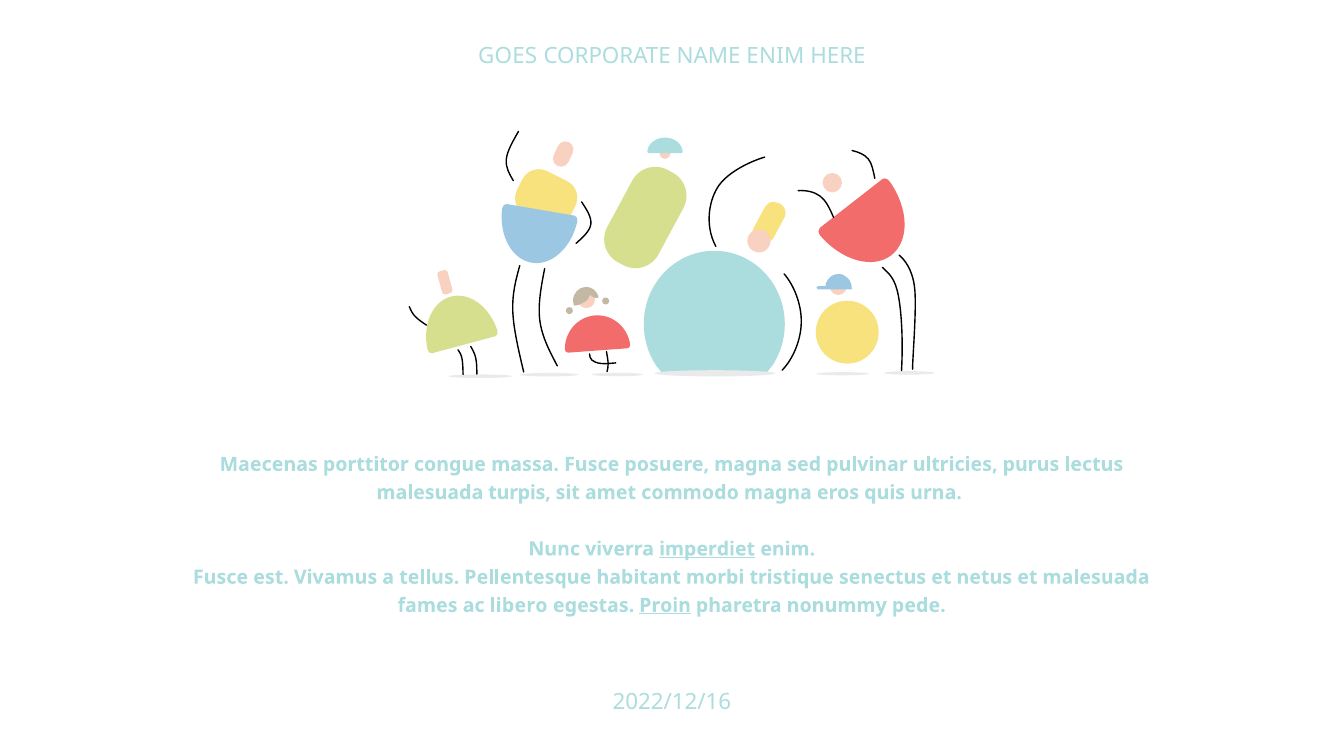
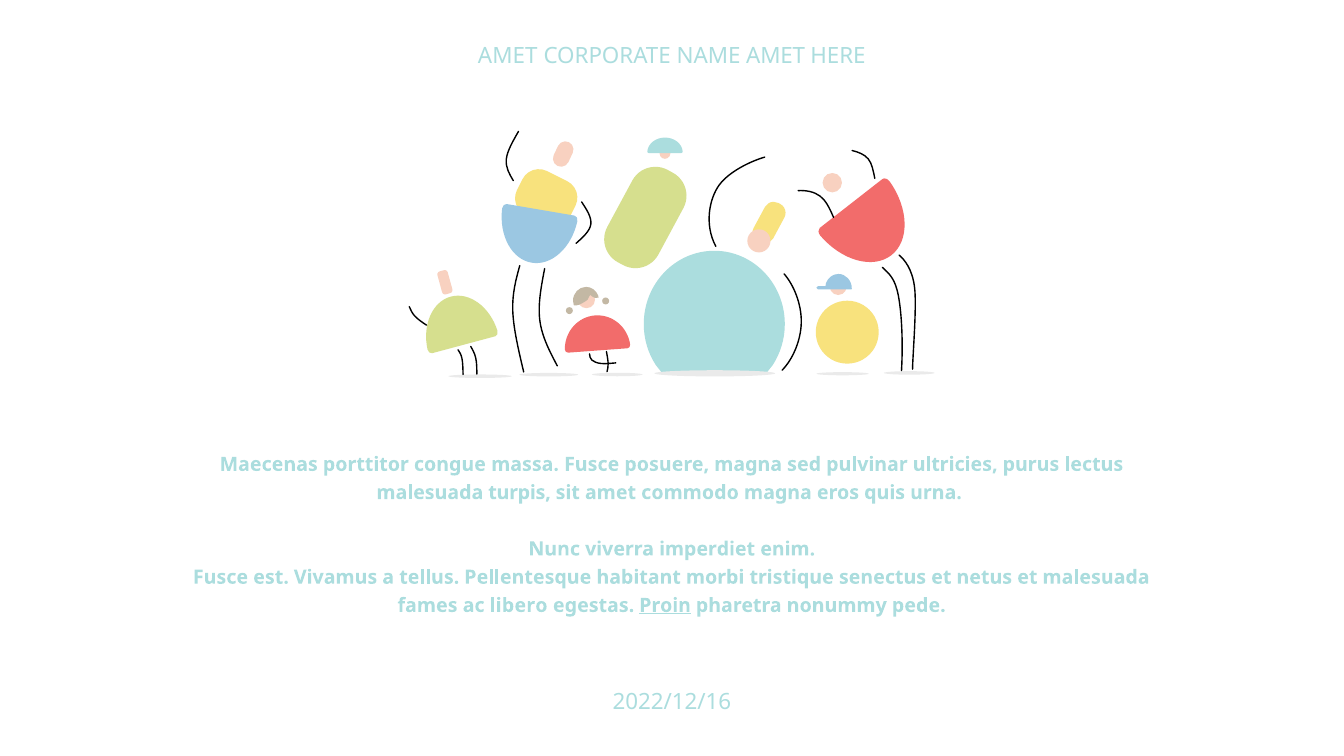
GOES: GOES -> AMET (508, 56)
NAME ENIM: ENIM -> AMET (776, 56)
imperdiet underline: present -> none (707, 549)
